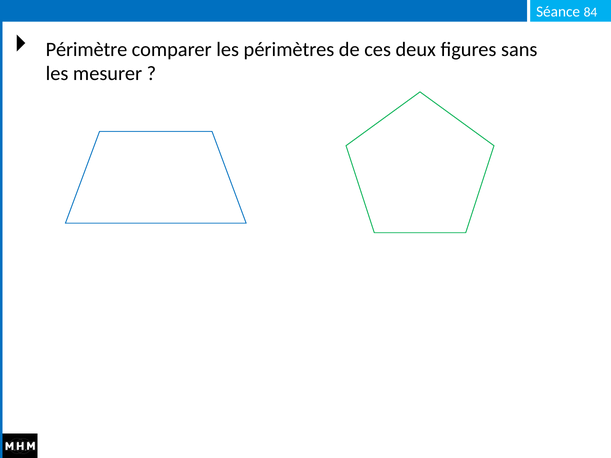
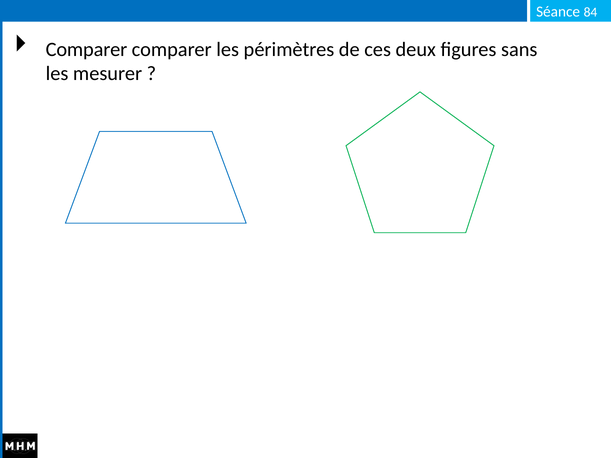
Périmètre: Périmètre -> Comparer (86, 49)
